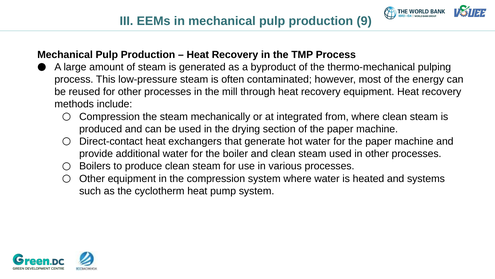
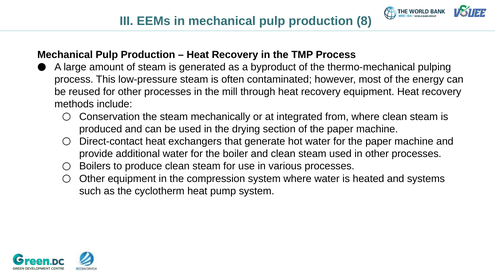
9: 9 -> 8 (364, 21)
Compression: Compression -> Conservation (110, 116)
